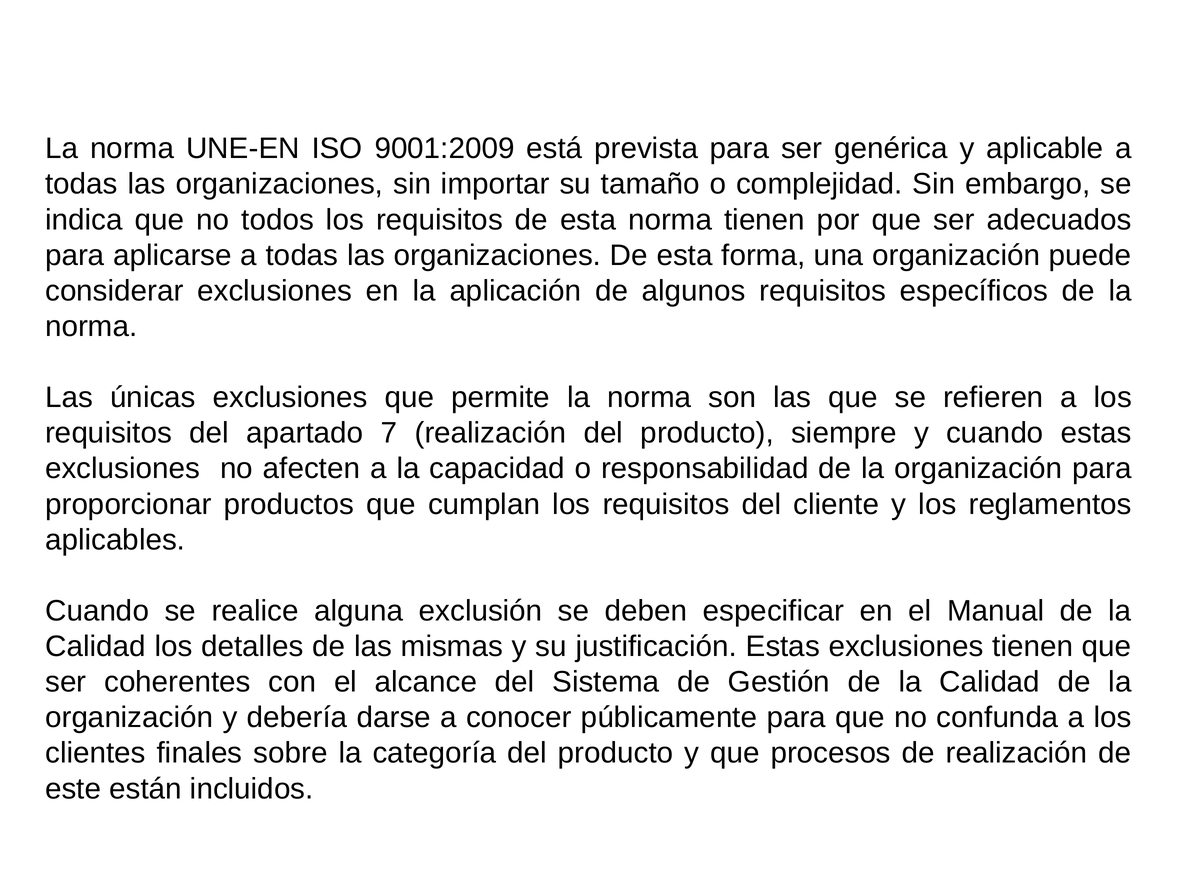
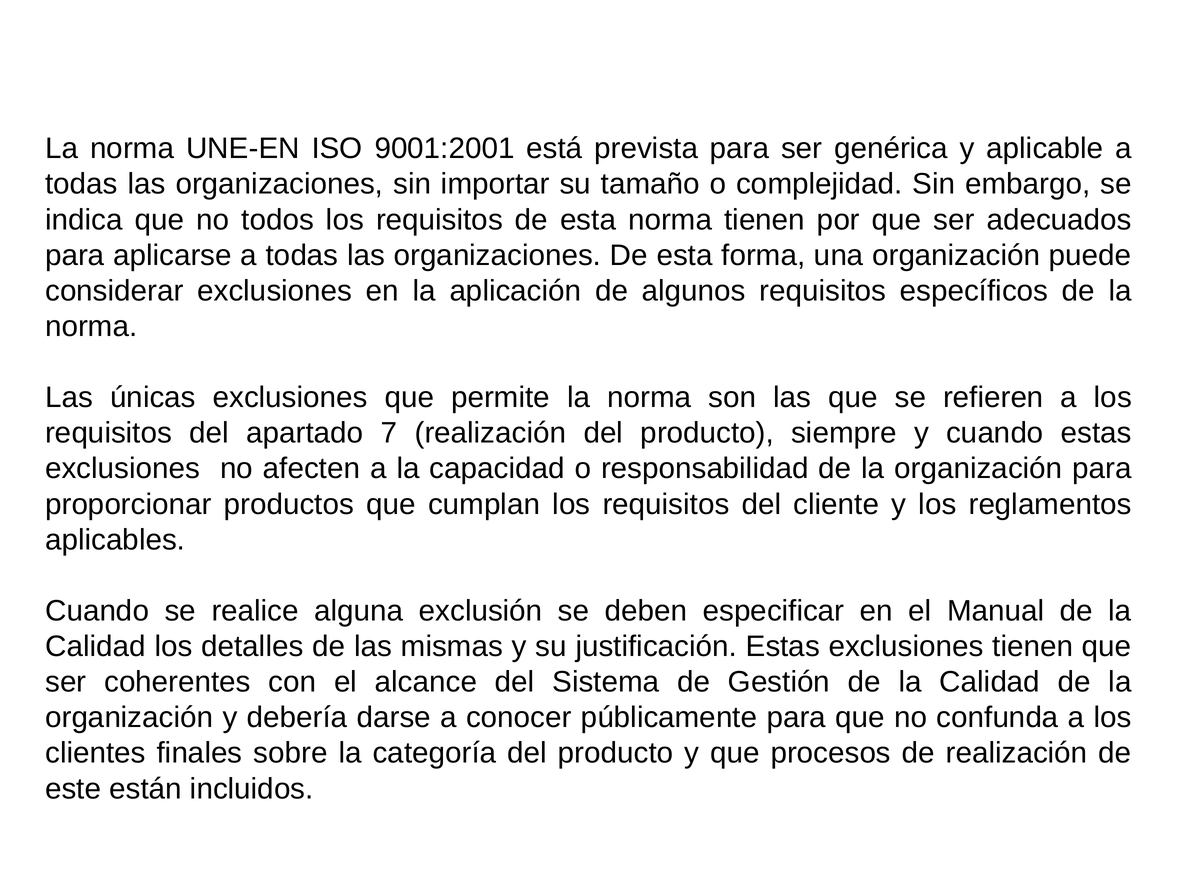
9001:2009: 9001:2009 -> 9001:2001 (445, 149)
